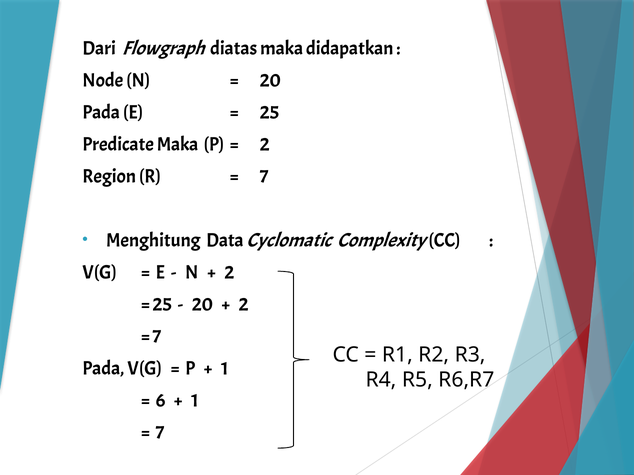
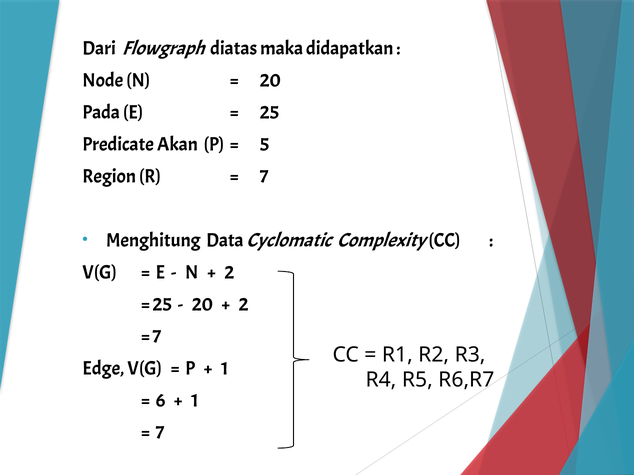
Predicate Maka: Maka -> Akan (177, 144)
2: 2 -> 5 (265, 144)
Pada: Pada -> Edge (103, 369)
